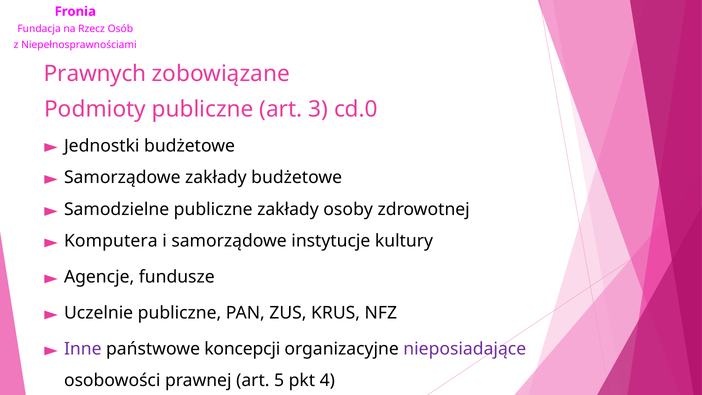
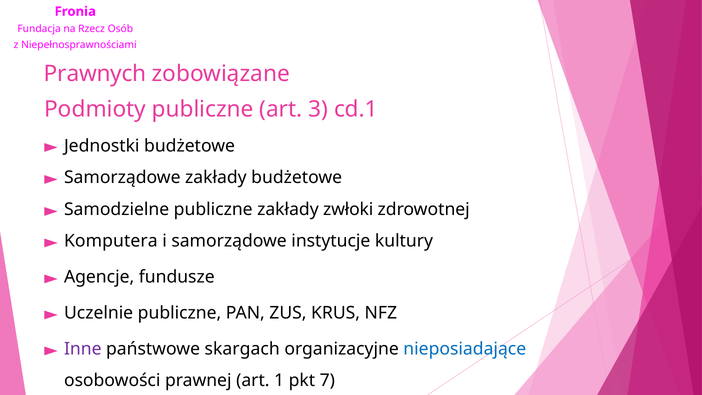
cd.0: cd.0 -> cd.1 (356, 109)
osoby: osoby -> zwłoki (348, 209)
koncepcji: koncepcji -> skargach (242, 349)
nieposiadające colour: purple -> blue (465, 349)
5: 5 -> 1 (279, 381)
4: 4 -> 7 (327, 381)
